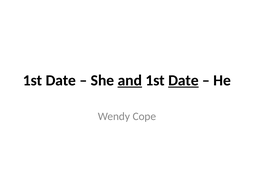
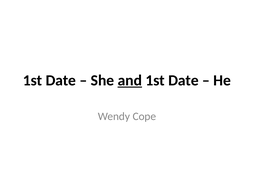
Date underline: present -> none (183, 81)
